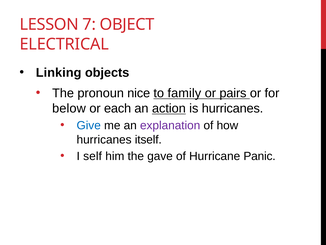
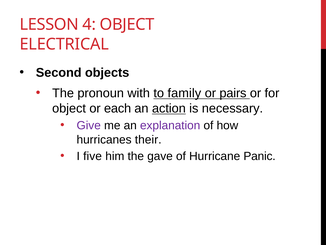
7: 7 -> 4 (89, 25)
Linking: Linking -> Second (59, 73)
nice: nice -> with (139, 93)
below: below -> object (69, 108)
is hurricanes: hurricanes -> necessary (232, 108)
Give colour: blue -> purple (89, 125)
itself: itself -> their (148, 139)
self: self -> five (93, 156)
